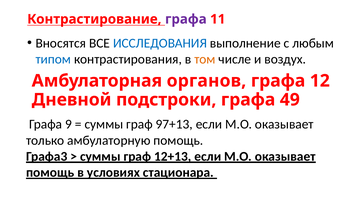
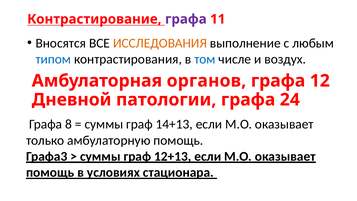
ИССЛЕДОВАНИЯ colour: blue -> orange (160, 43)
том colour: orange -> blue (205, 59)
подстроки: подстроки -> патологии (166, 100)
49: 49 -> 24 (290, 100)
9: 9 -> 8 (69, 124)
97+13: 97+13 -> 14+13 (174, 124)
